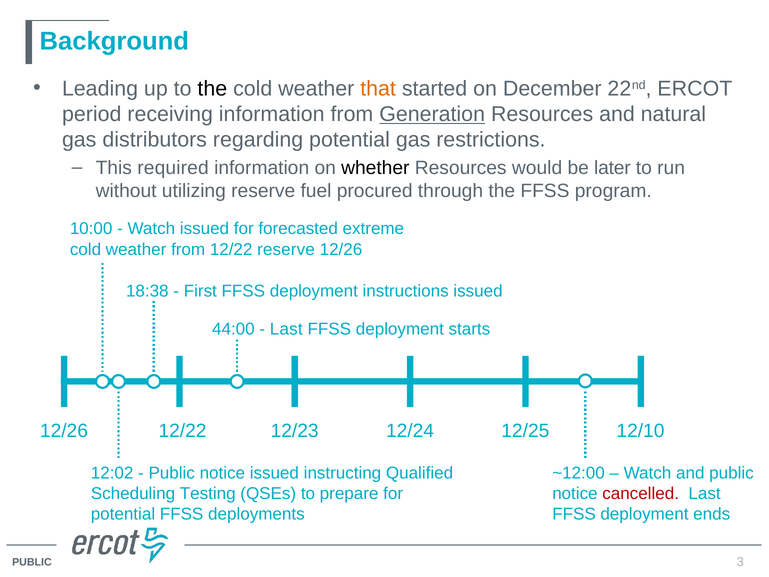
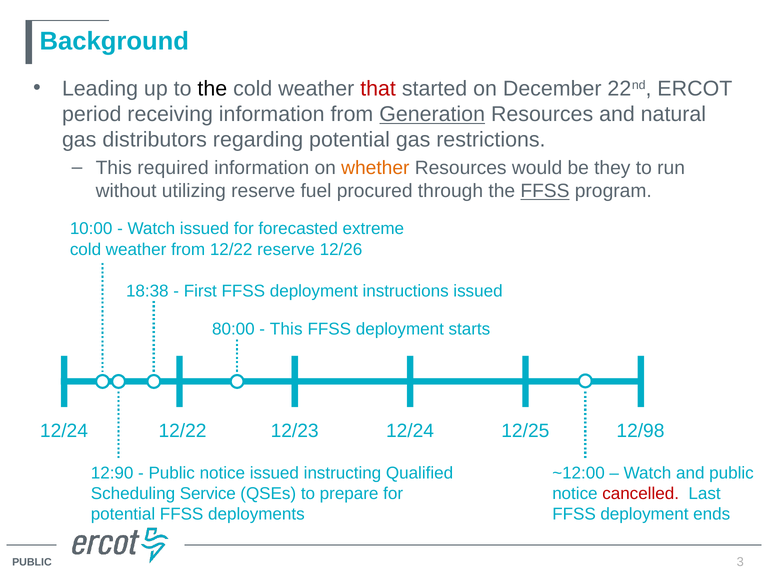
that colour: orange -> red (378, 89)
whether colour: black -> orange (375, 168)
later: later -> they (612, 168)
FFSS underline: none -> present (545, 191)
44:00: 44:00 -> 80:00 (233, 329)
Last: Last -> This (286, 329)
12/26: 12/26 -> 12/24 (64, 430)
12/10: 12/10 -> 12/98 (640, 430)
12:02: 12:02 -> 12:90 (112, 473)
Testing: Testing -> Service (208, 494)
